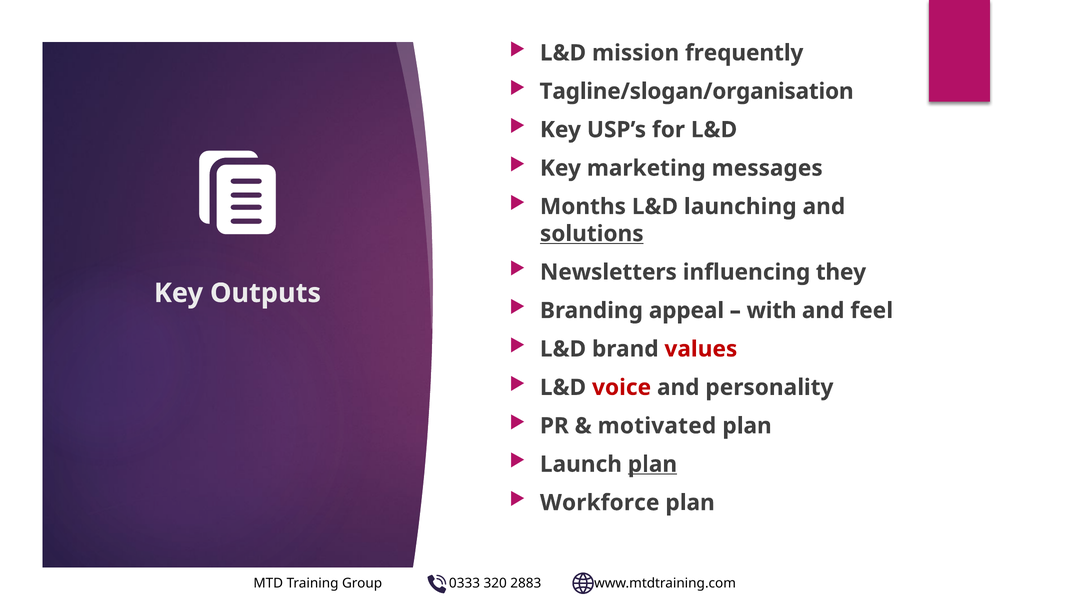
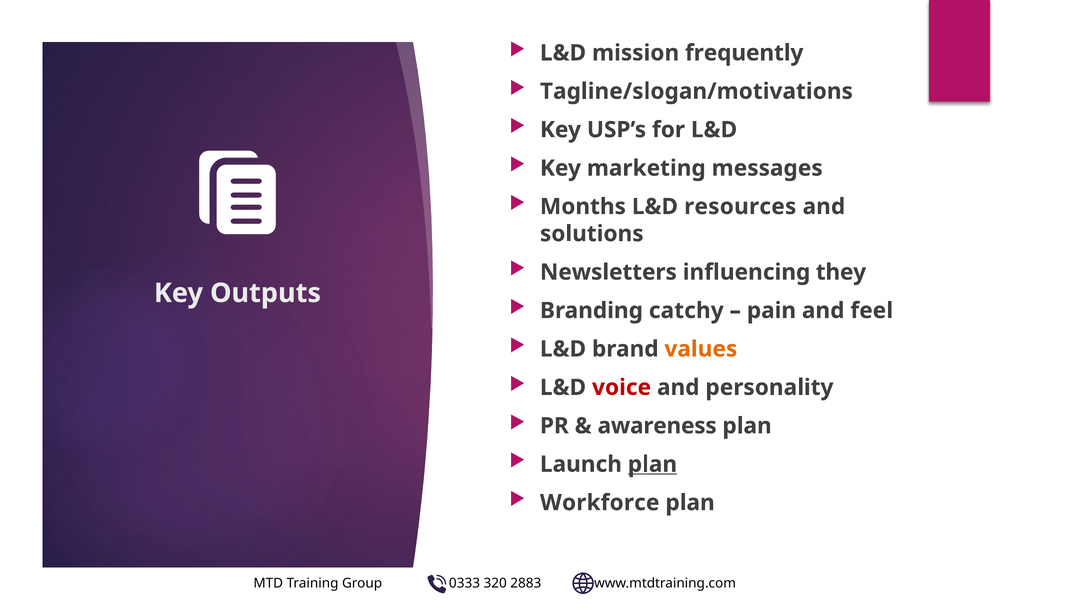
Tagline/slogan/organisation: Tagline/slogan/organisation -> Tagline/slogan/motivations (696, 91)
launching: launching -> resources (740, 207)
solutions underline: present -> none (592, 234)
appeal: appeal -> catchy (686, 311)
with: with -> pain (771, 311)
values colour: red -> orange (701, 349)
motivated: motivated -> awareness (657, 426)
